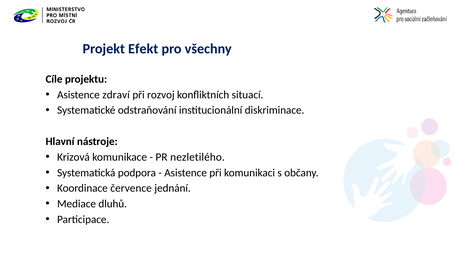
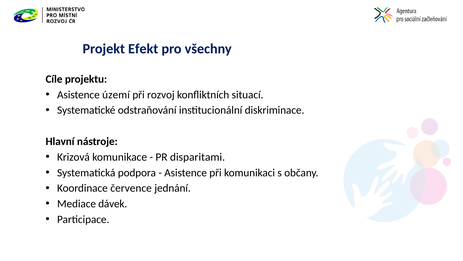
zdraví: zdraví -> území (116, 95)
nezletilého: nezletilého -> disparitami (198, 157)
dluhů: dluhů -> dávek (113, 203)
